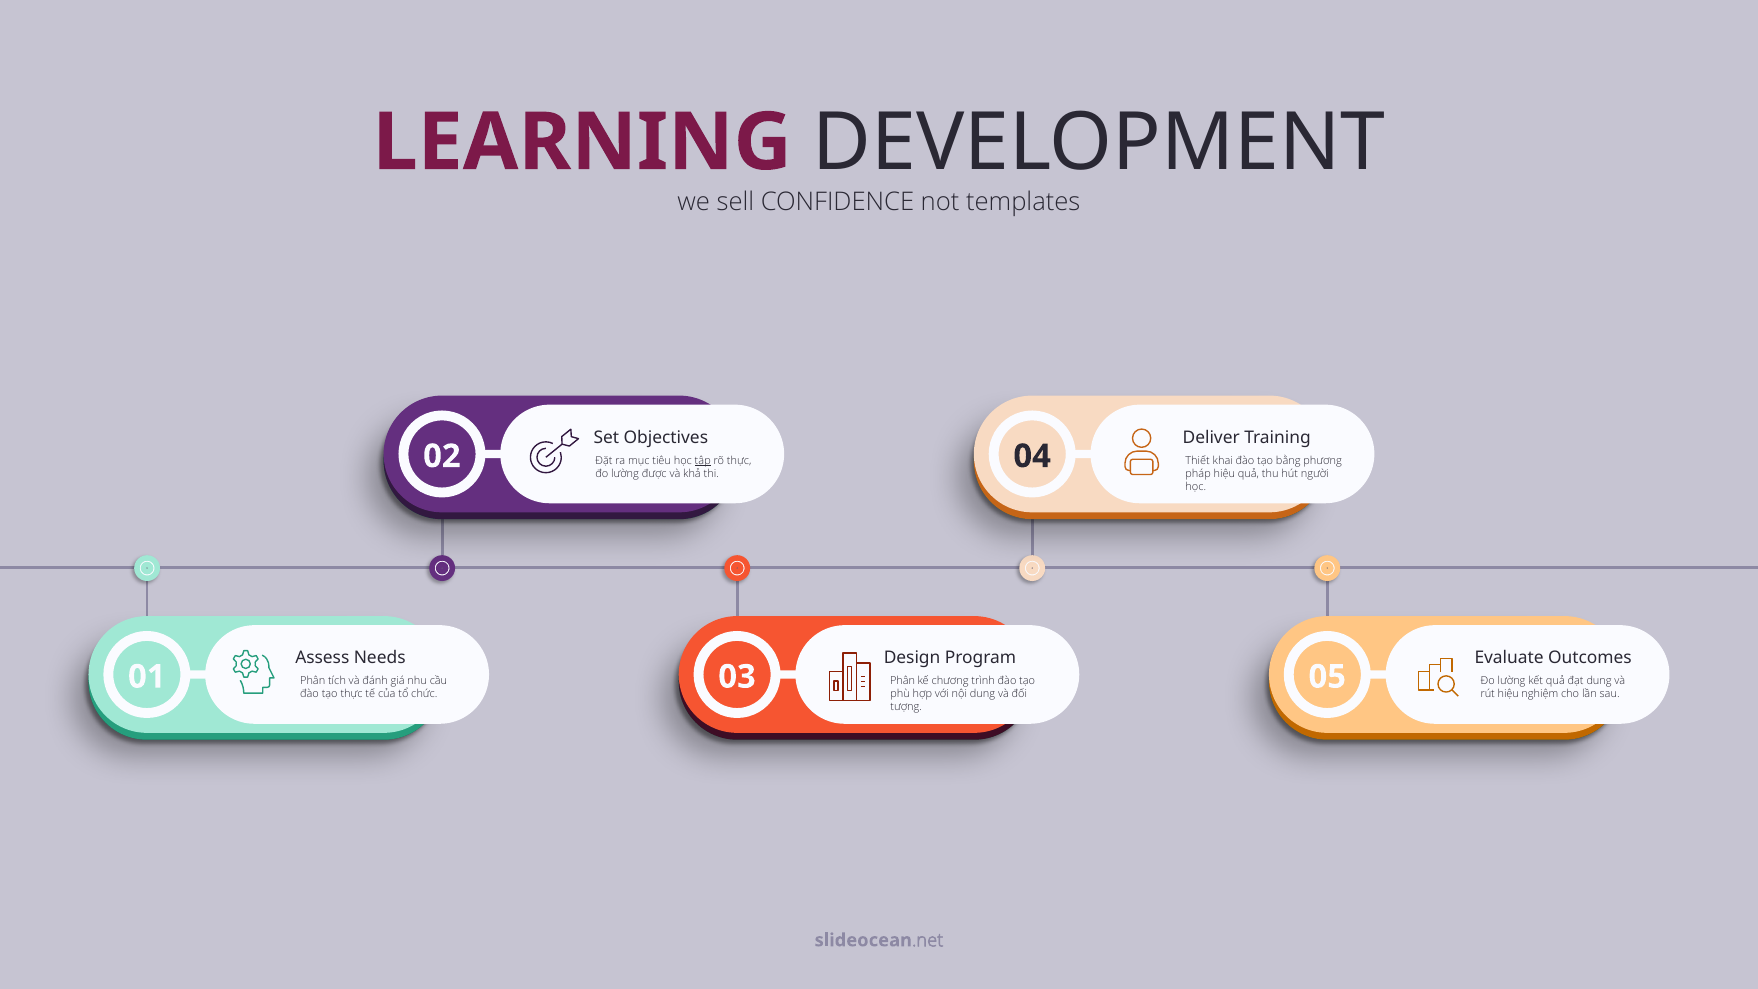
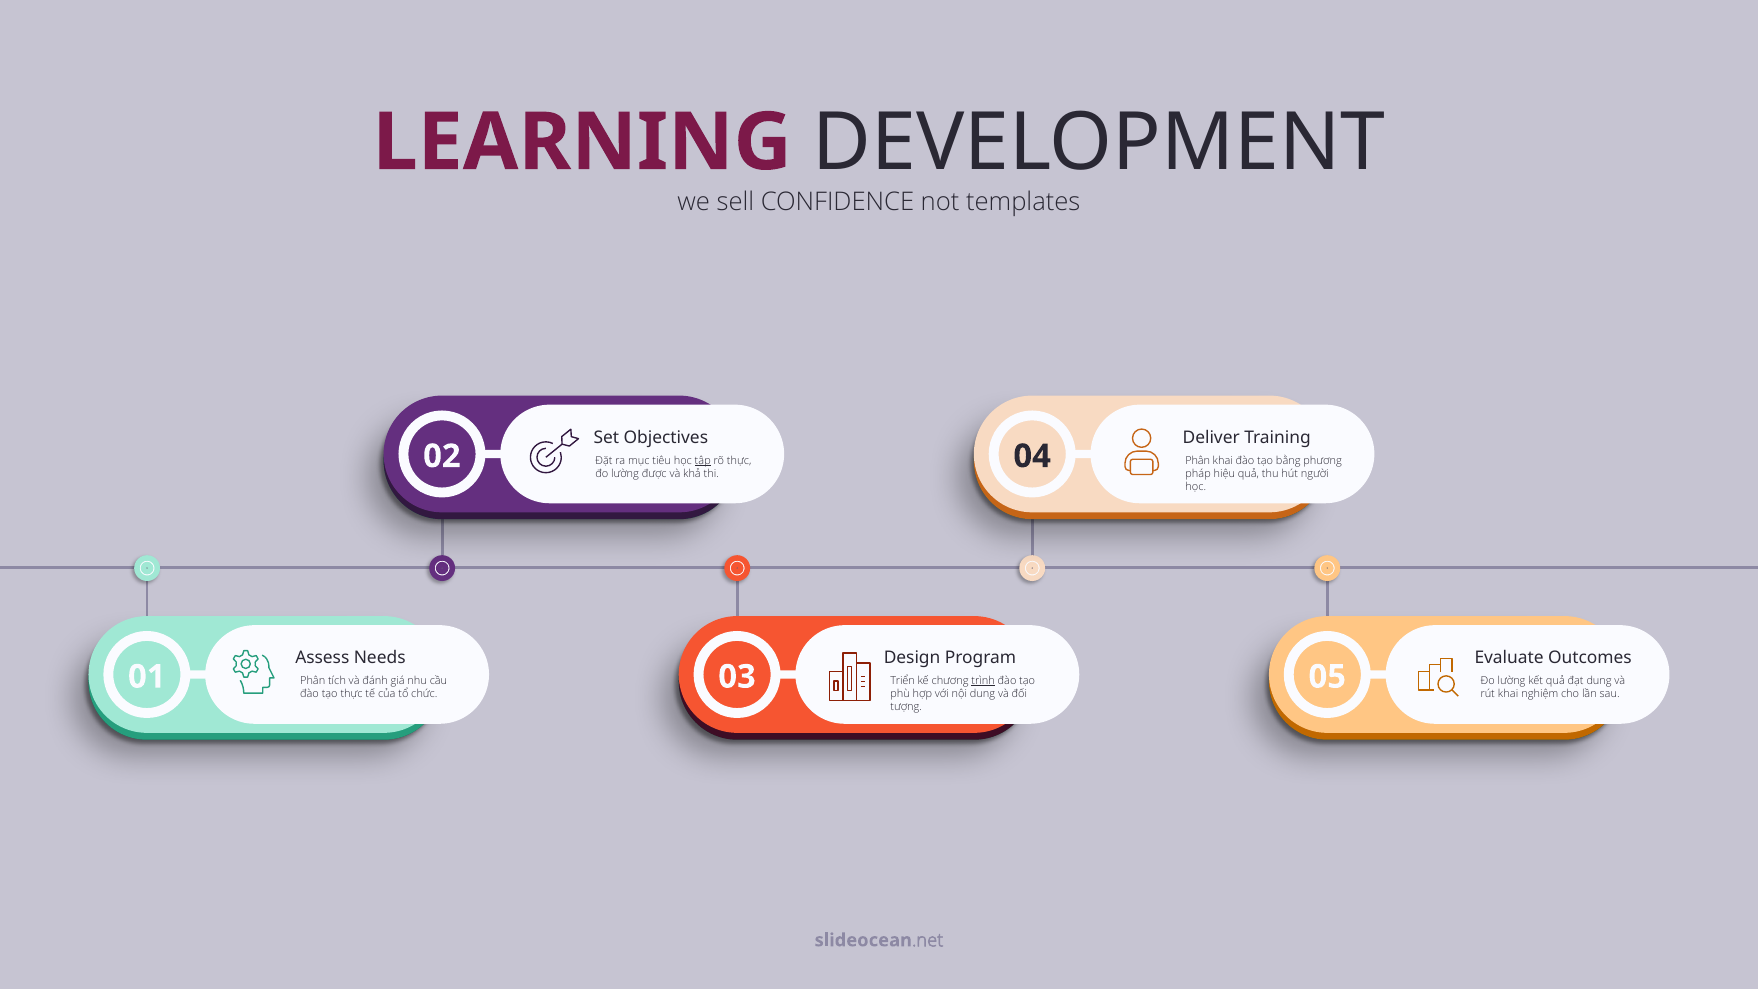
Thiết: Thiết -> Phân (1198, 460)
Phân: Phân -> Triển (903, 681)
trình underline: none -> present (983, 681)
rút hiệu: hiệu -> khai (1508, 694)
